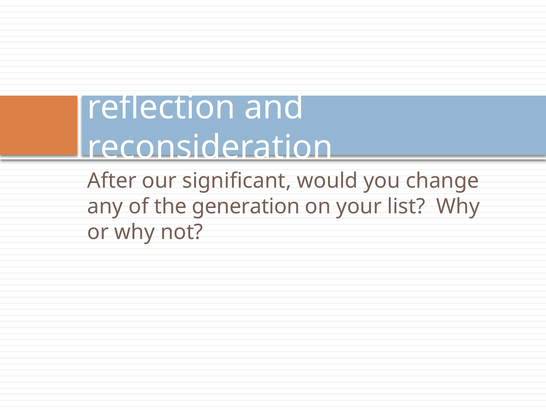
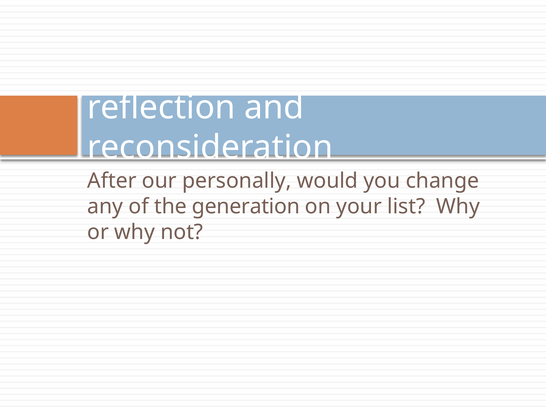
significant: significant -> personally (237, 181)
